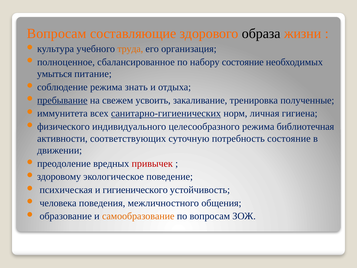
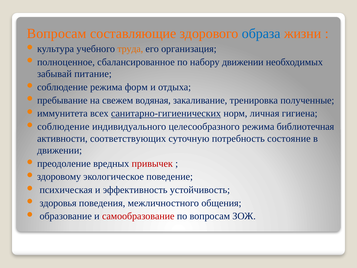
образа colour: black -> blue (261, 34)
набору состояние: состояние -> движении (243, 62)
умыться: умыться -> забывай (54, 74)
знать: знать -> форм (136, 87)
пребывание underline: present -> none (62, 100)
усвоить: усвоить -> водяная (153, 100)
физического: физического -> соблюдение (63, 126)
гигиенического: гигиенического -> эффективность (135, 190)
человека: человека -> здоровья (58, 203)
самообразование colour: orange -> red (138, 216)
